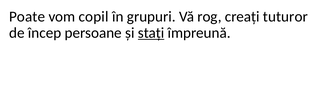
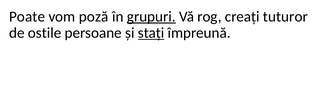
copil: copil -> poză (94, 17)
grupuri underline: none -> present (151, 17)
încep: încep -> ostile (45, 33)
